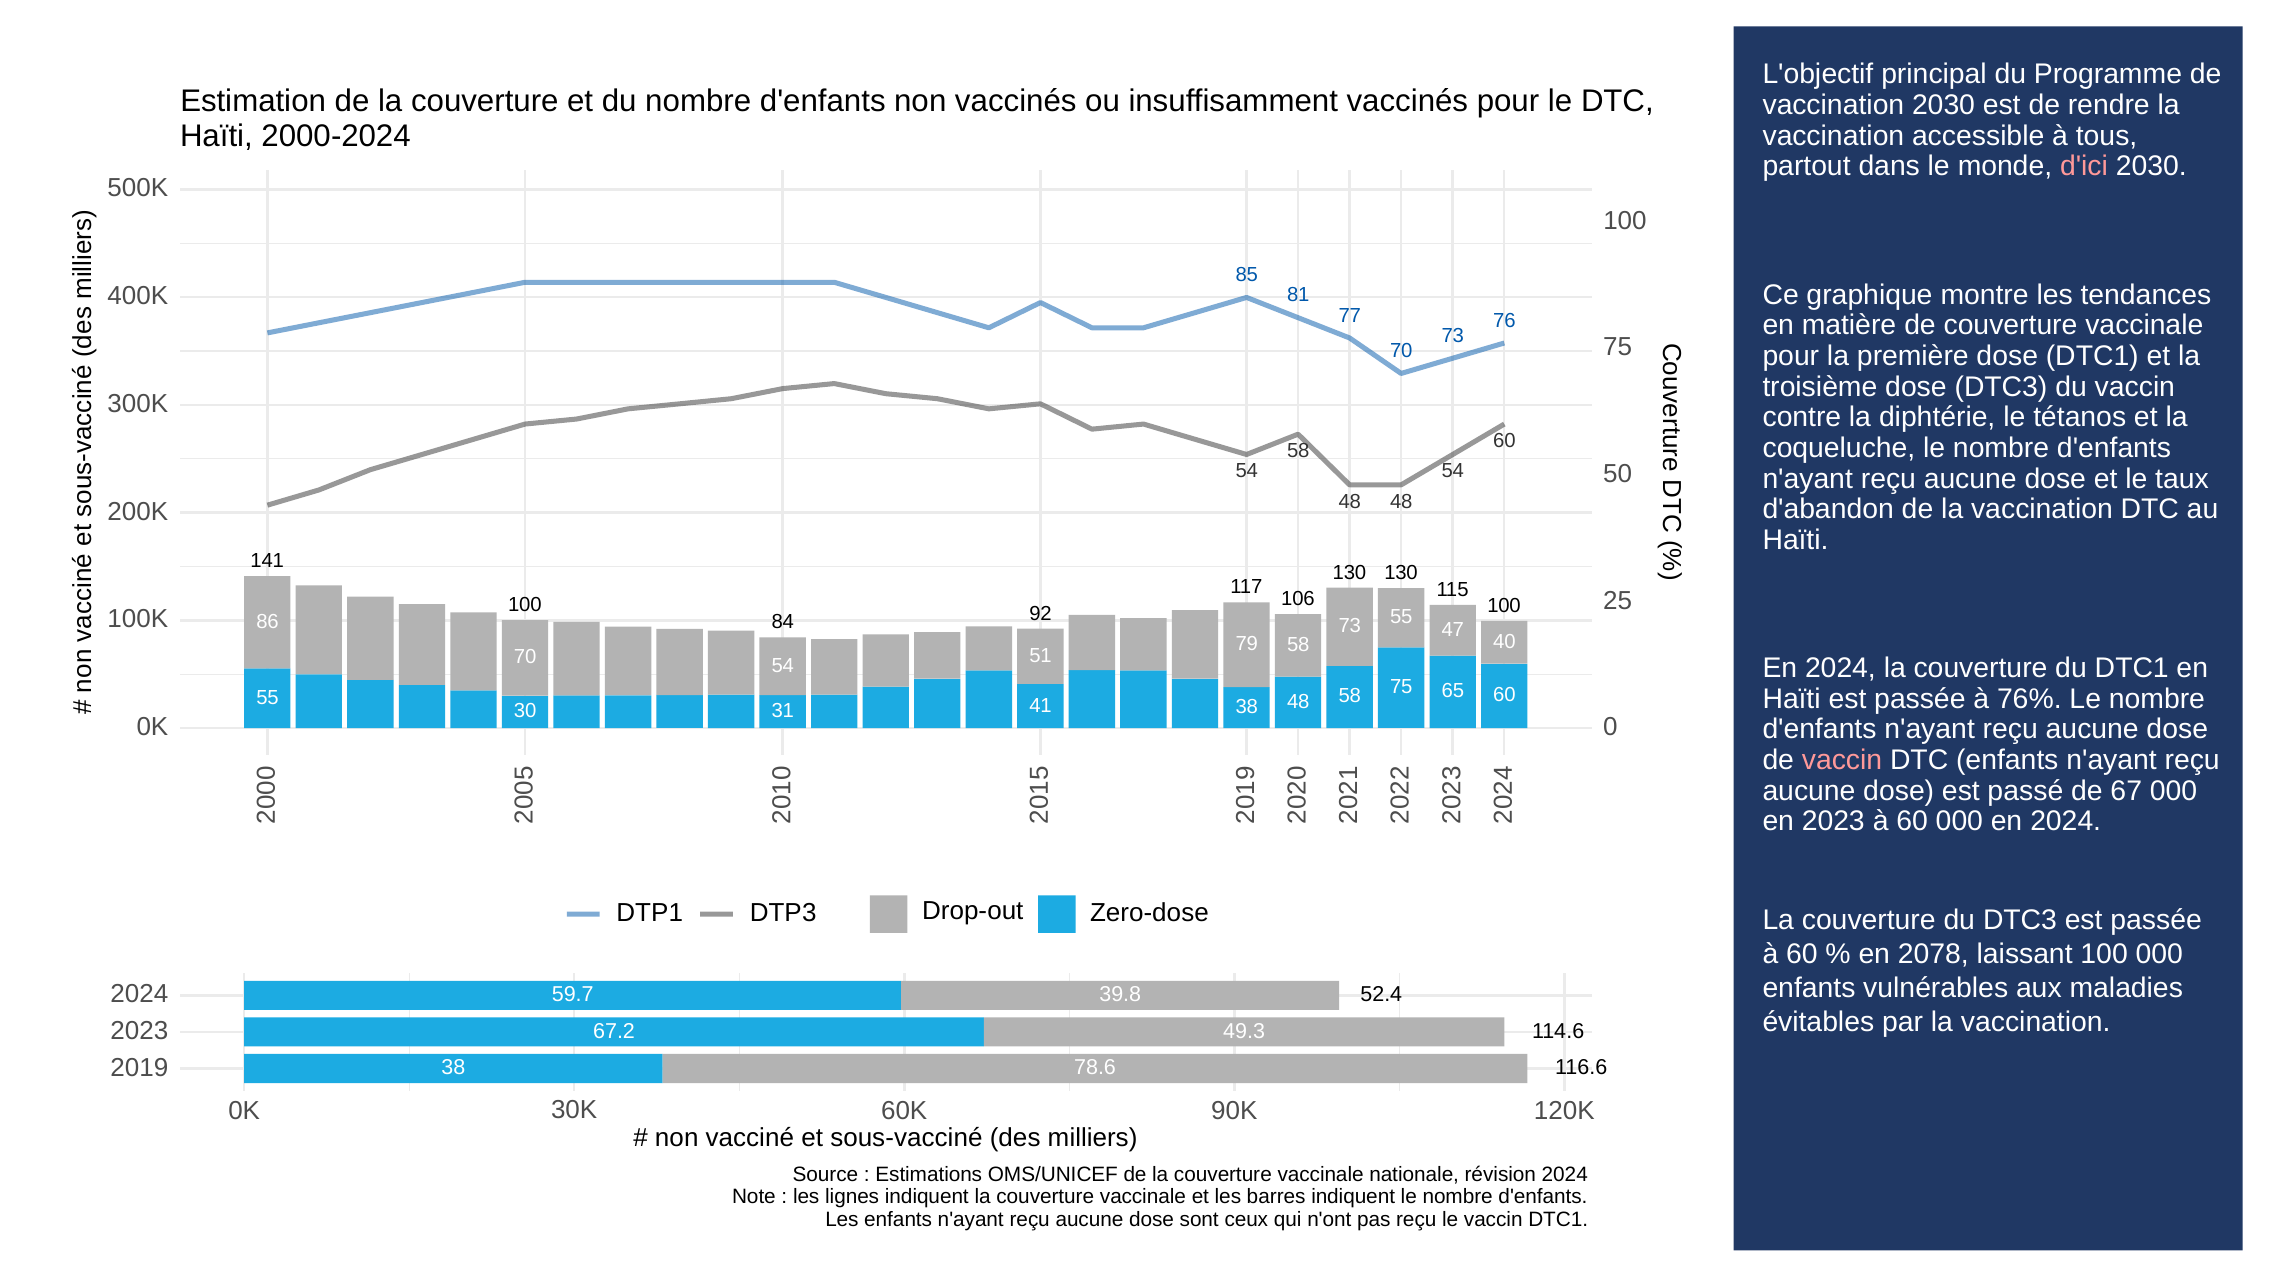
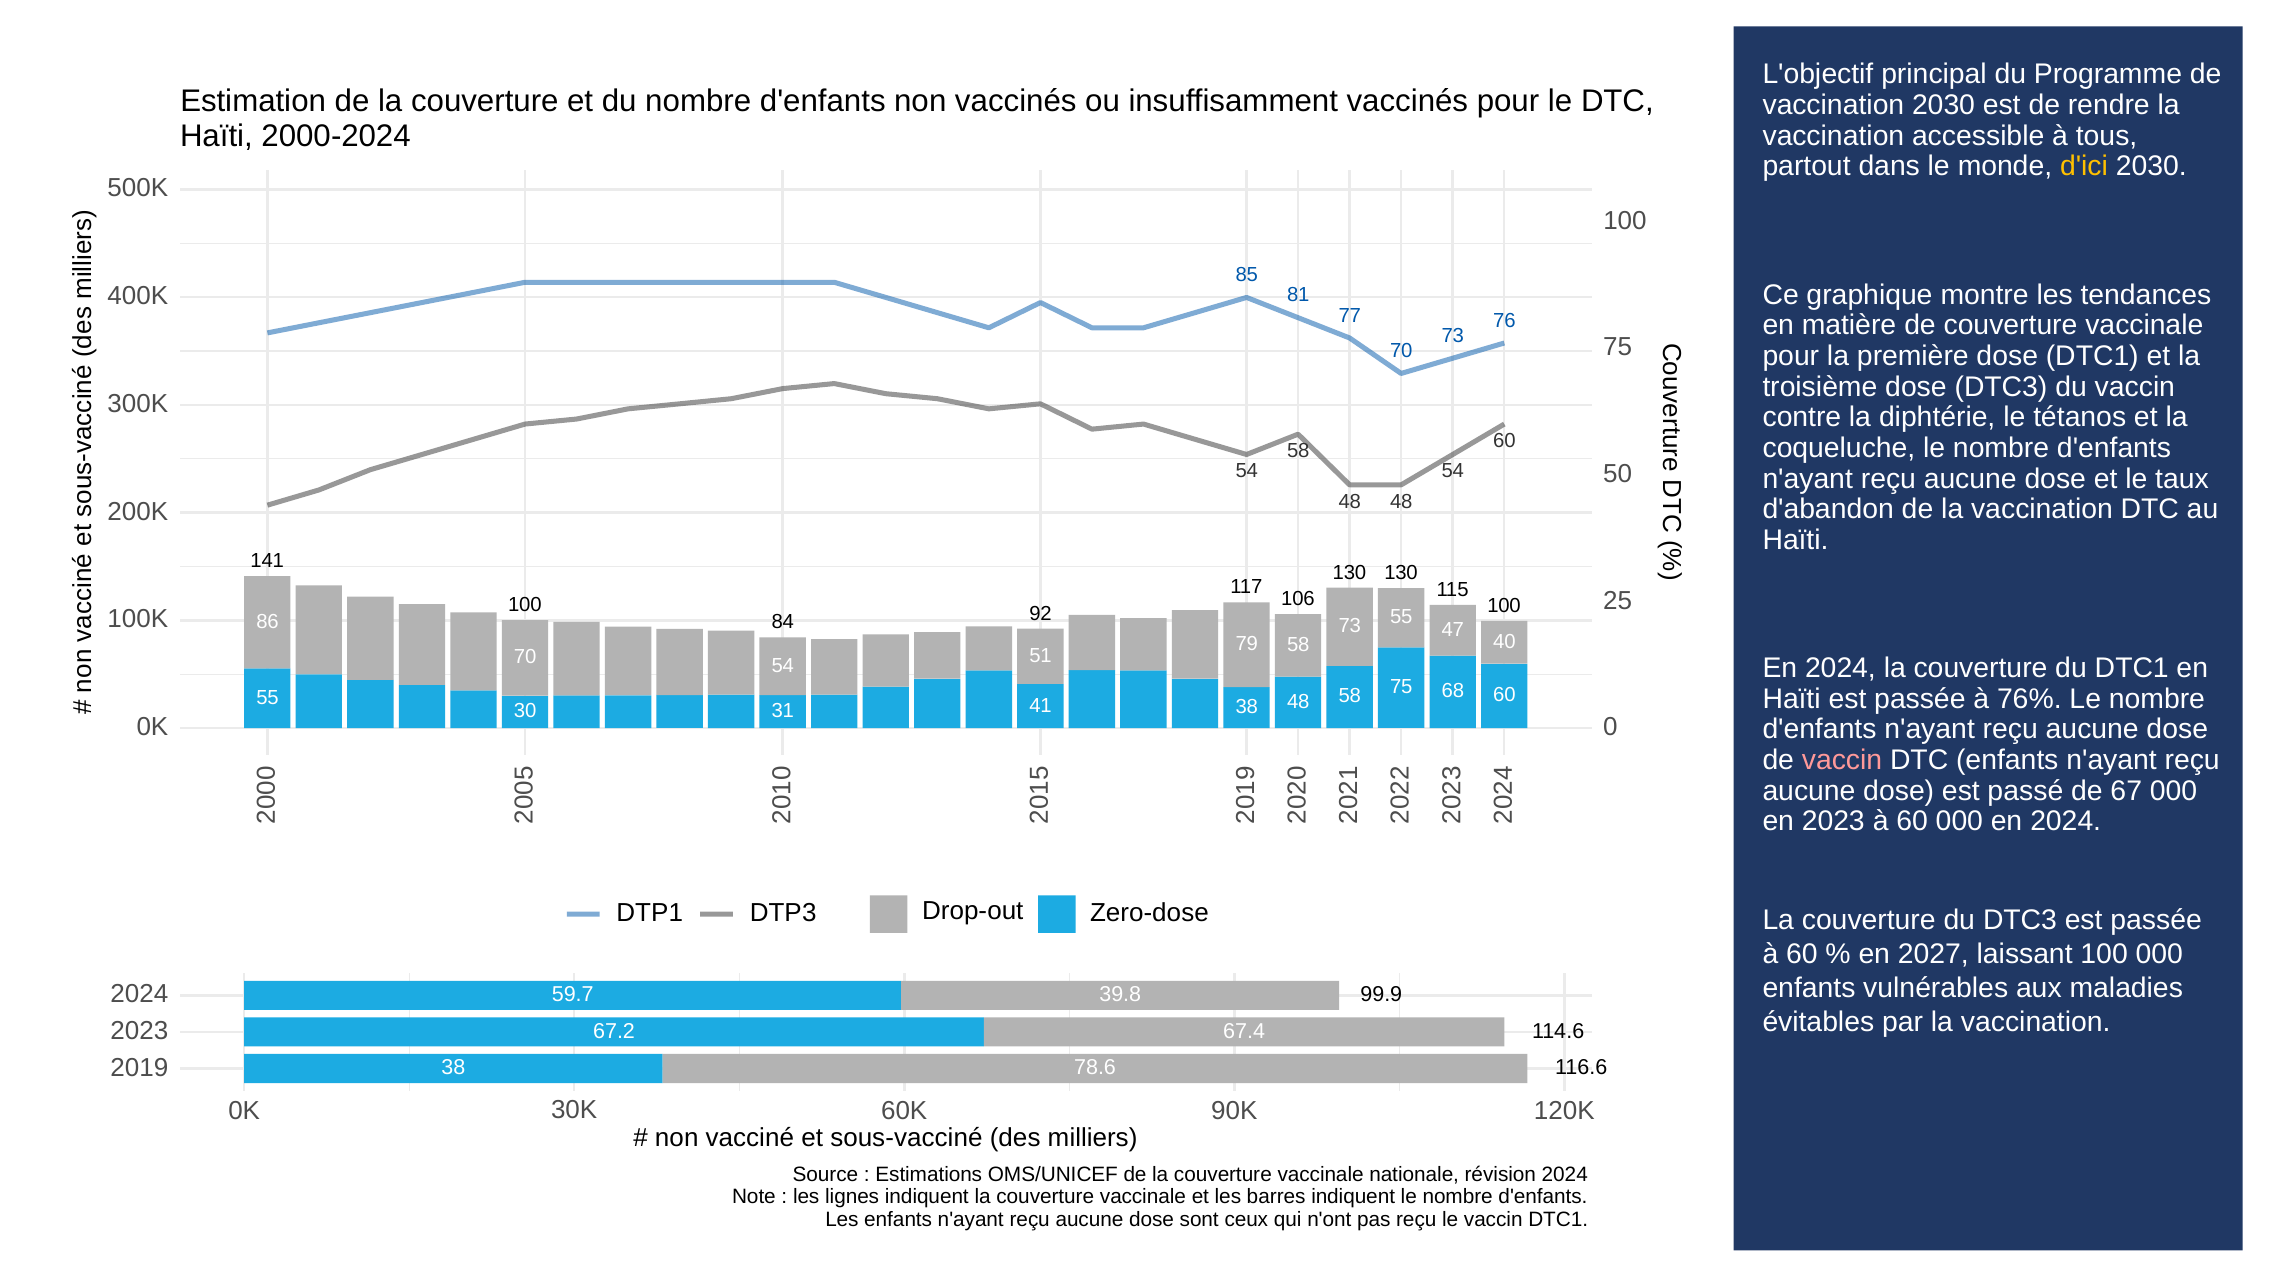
d'ici colour: pink -> yellow (2084, 167)
65: 65 -> 68 (1453, 691)
2078: 2078 -> 2027 (1933, 954)
52.4: 52.4 -> 99.9 (1381, 995)
49.3: 49.3 -> 67.4 (1244, 1032)
